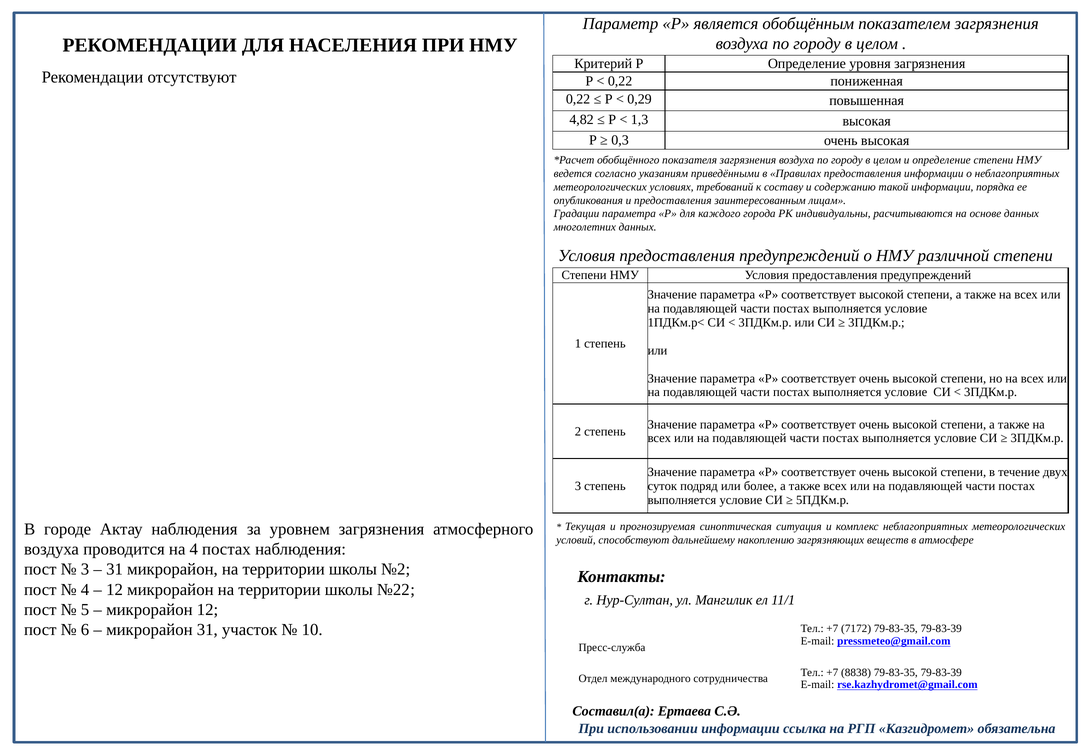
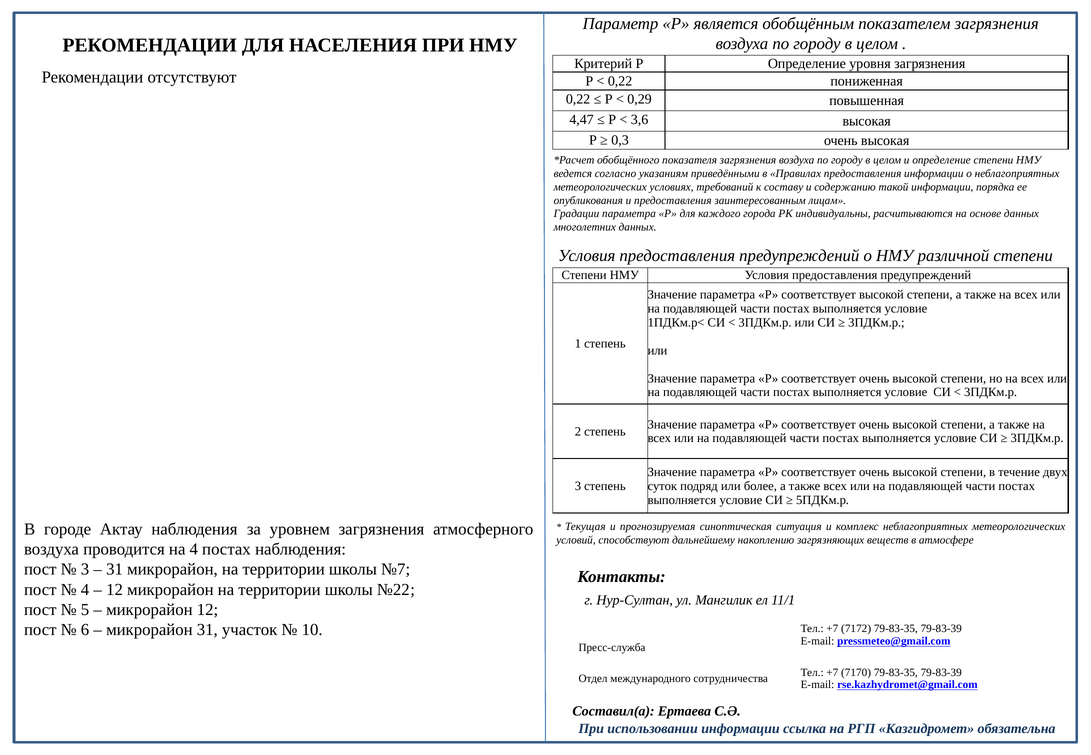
4,82: 4,82 -> 4,47 (582, 120)
1,3: 1,3 -> 3,6 (640, 120)
№2: №2 -> №7 (396, 570)
8838: 8838 -> 7170 (856, 673)
